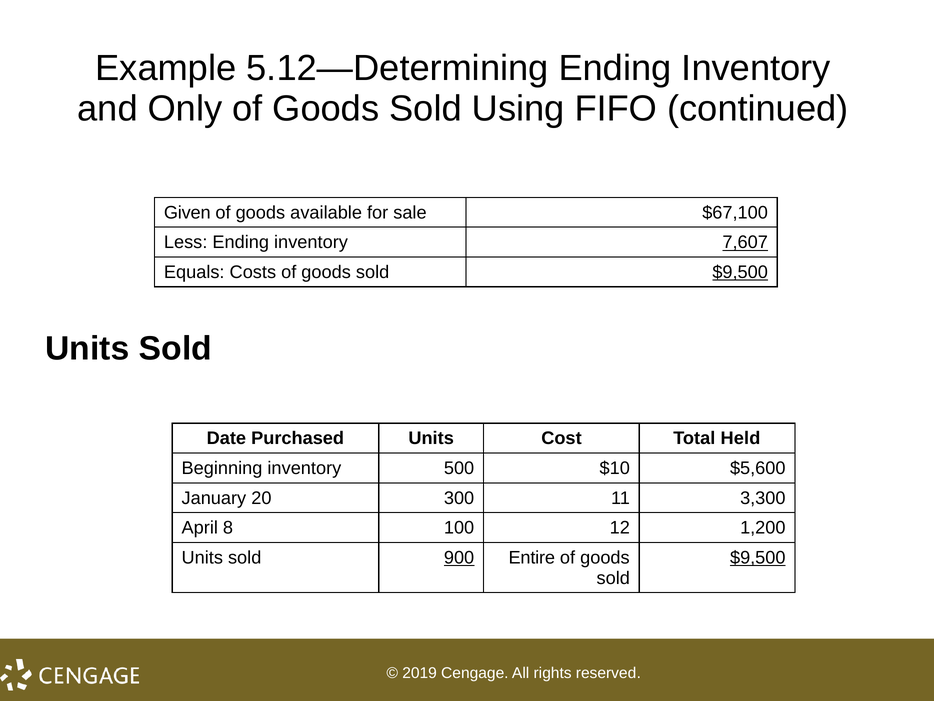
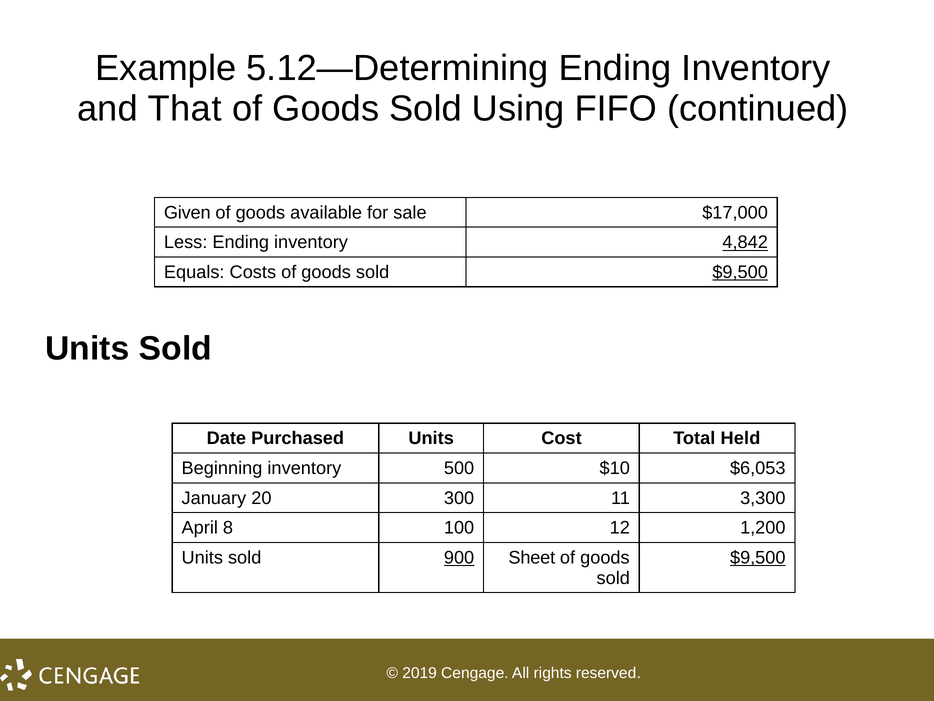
Only: Only -> That (185, 109)
$67,100: $67,100 -> $17,000 (735, 212)
7,607: 7,607 -> 4,842 (745, 242)
$5,600: $5,600 -> $6,053 (758, 468)
Entire: Entire -> Sheet (532, 557)
